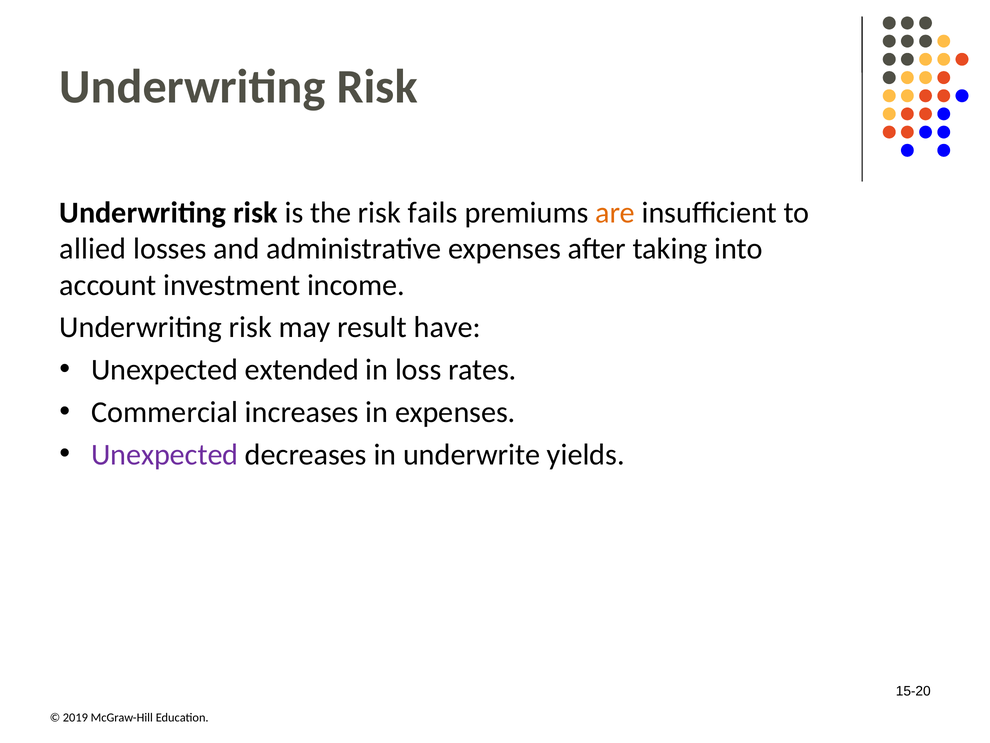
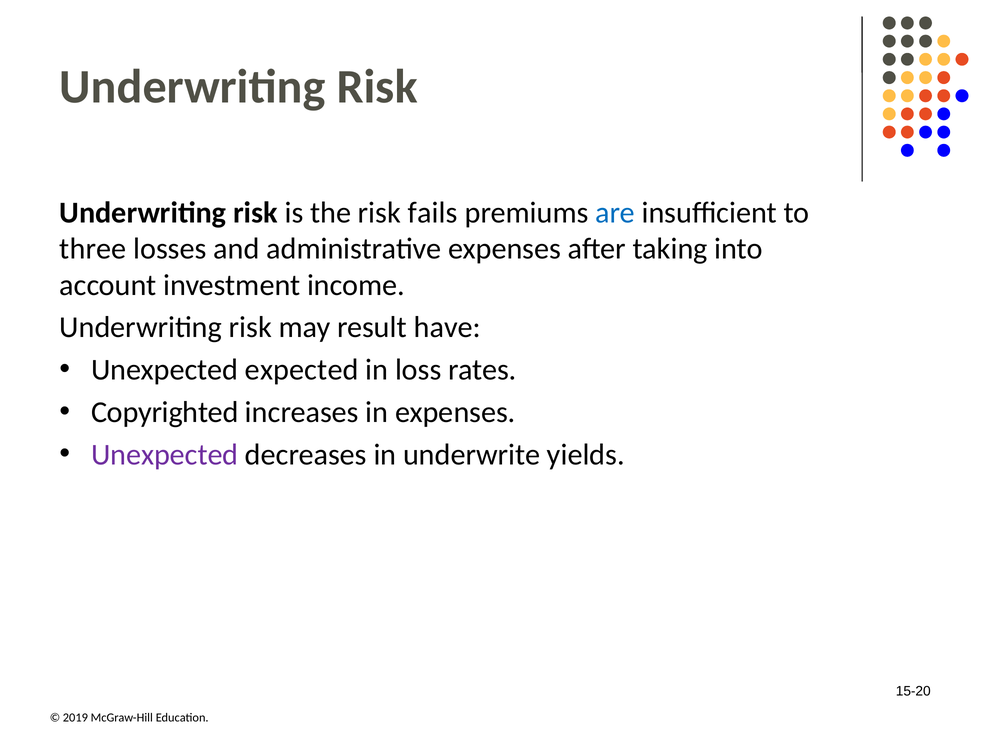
are colour: orange -> blue (615, 212)
allied: allied -> three (93, 249)
extended: extended -> expected (302, 370)
Commercial: Commercial -> Copyrighted (165, 412)
